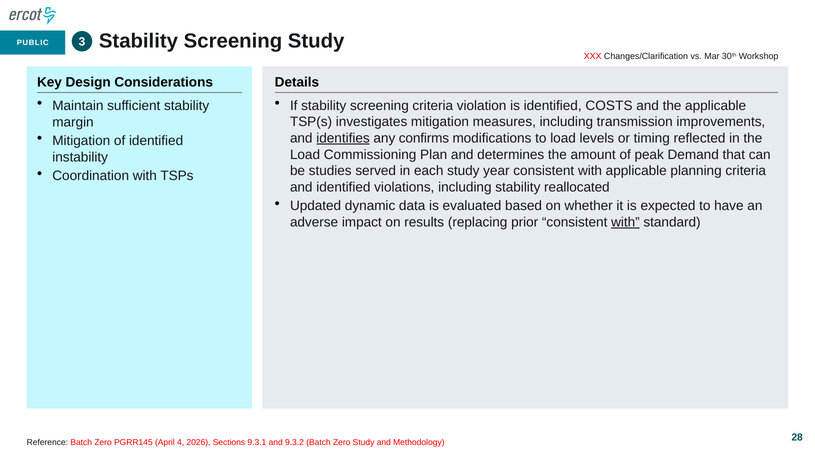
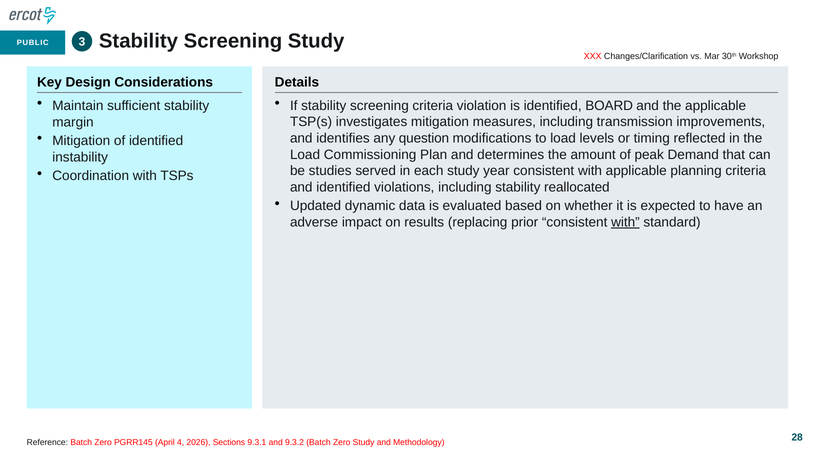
COSTS: COSTS -> BOARD (609, 106)
identifies underline: present -> none (343, 138)
confirms: confirms -> question (424, 138)
